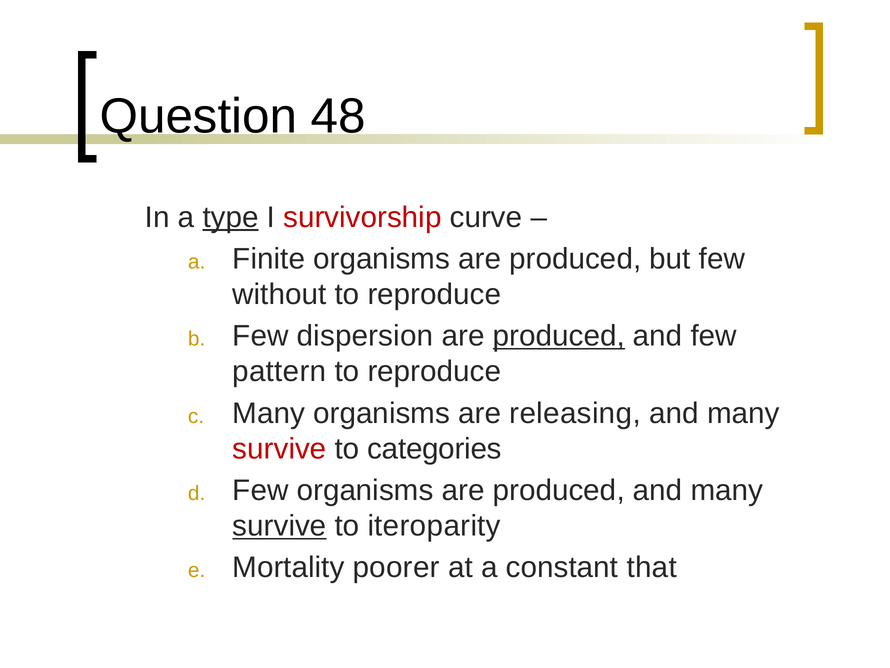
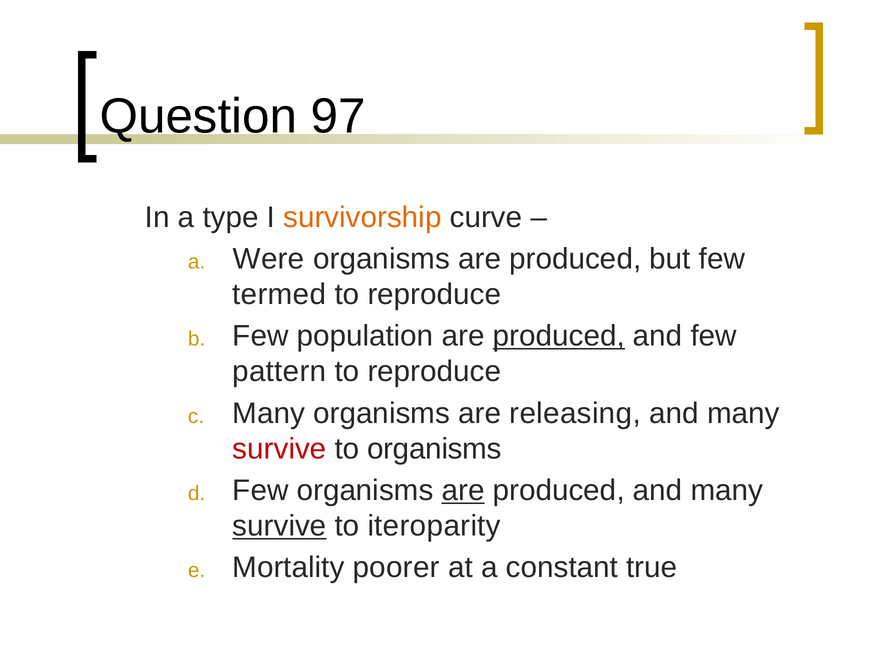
48: 48 -> 97 (338, 116)
type underline: present -> none (231, 217)
survivorship colour: red -> orange (362, 217)
Finite: Finite -> Were (269, 259)
without: without -> termed (279, 294)
dispersion: dispersion -> population (365, 336)
to categories: categories -> organisms (434, 449)
are underline: none -> present (463, 490)
that: that -> true (652, 567)
